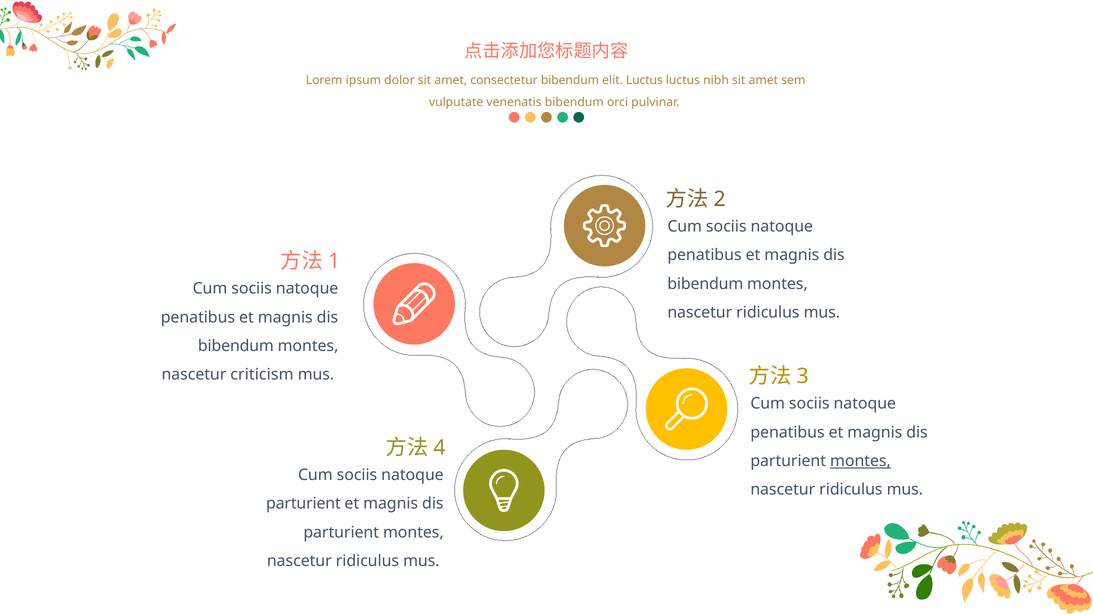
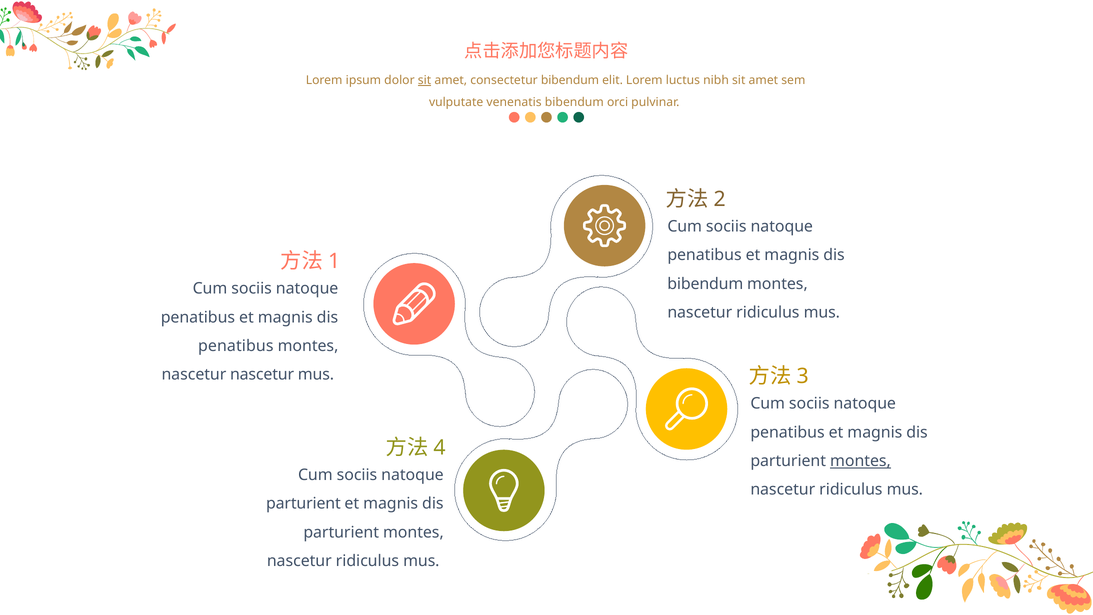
sit underline: none -> present (425, 80)
elit Luctus: Luctus -> Lorem (644, 80)
bibendum: bibendum -> penatibus (236, 346)
nascetur criticism: criticism -> nascetur (262, 375)
